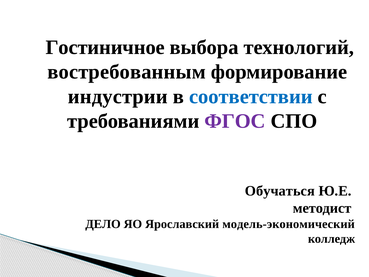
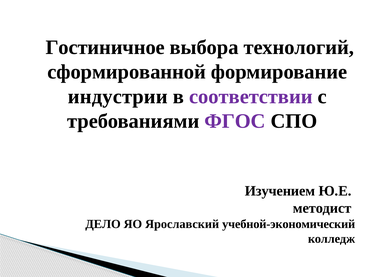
востребованным: востребованным -> сформированной (127, 72)
соответствии colour: blue -> purple (251, 96)
Обучаться: Обучаться -> Изучением (280, 191)
модель-экономический: модель-экономический -> учебной-экономический (289, 224)
